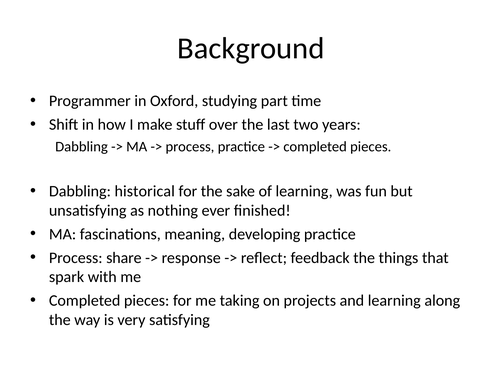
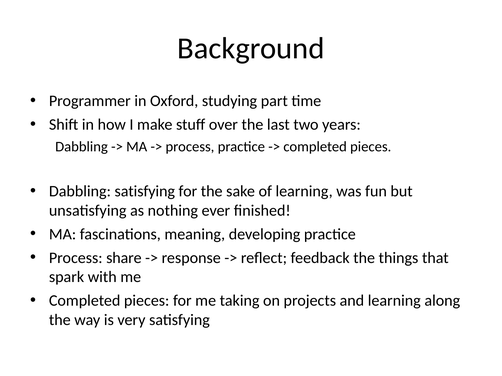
Dabbling historical: historical -> satisfying (145, 191)
